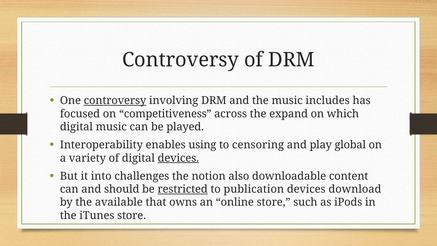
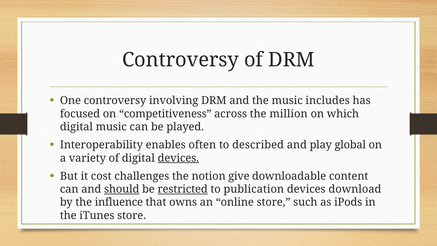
controversy underline: present -> none (115, 101)
expand: expand -> million (289, 114)
using: using -> often (202, 145)
censoring: censoring -> described (258, 145)
into: into -> cost (101, 176)
also: also -> give (239, 176)
should underline: none -> present (122, 189)
available: available -> influence (119, 202)
